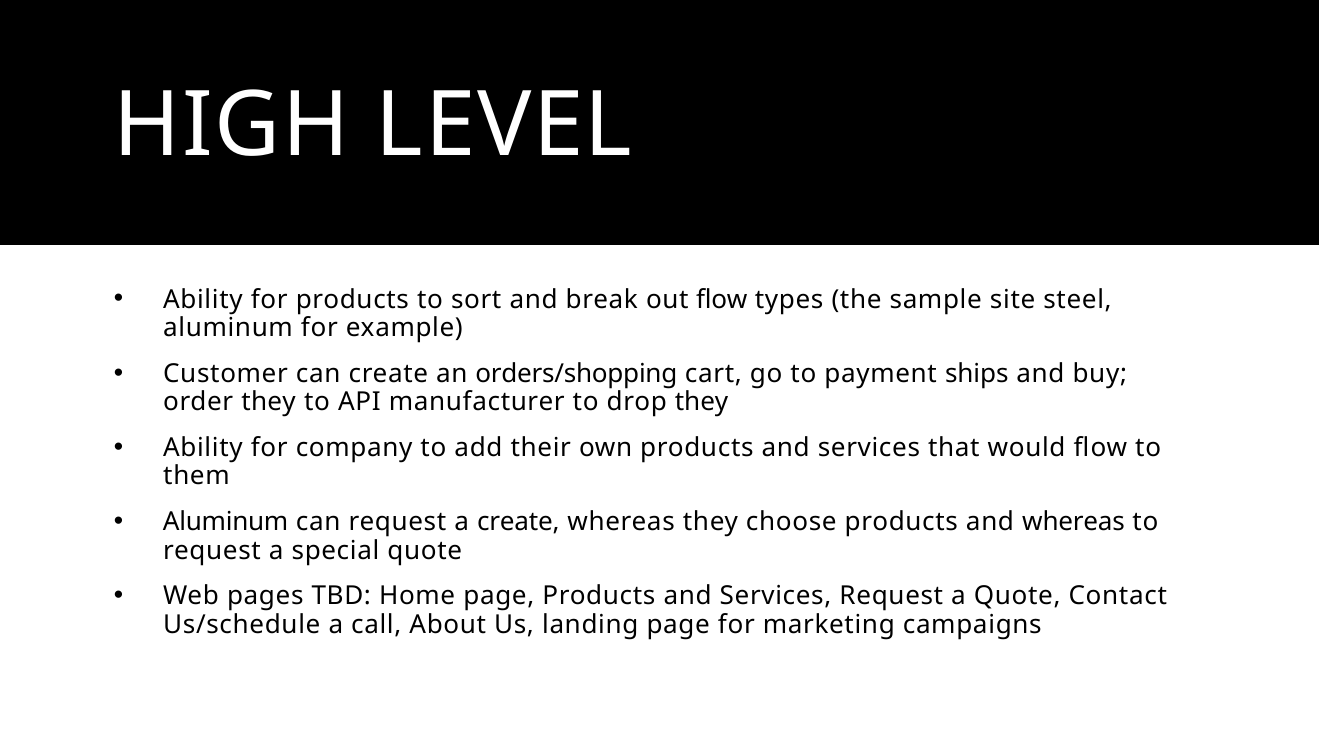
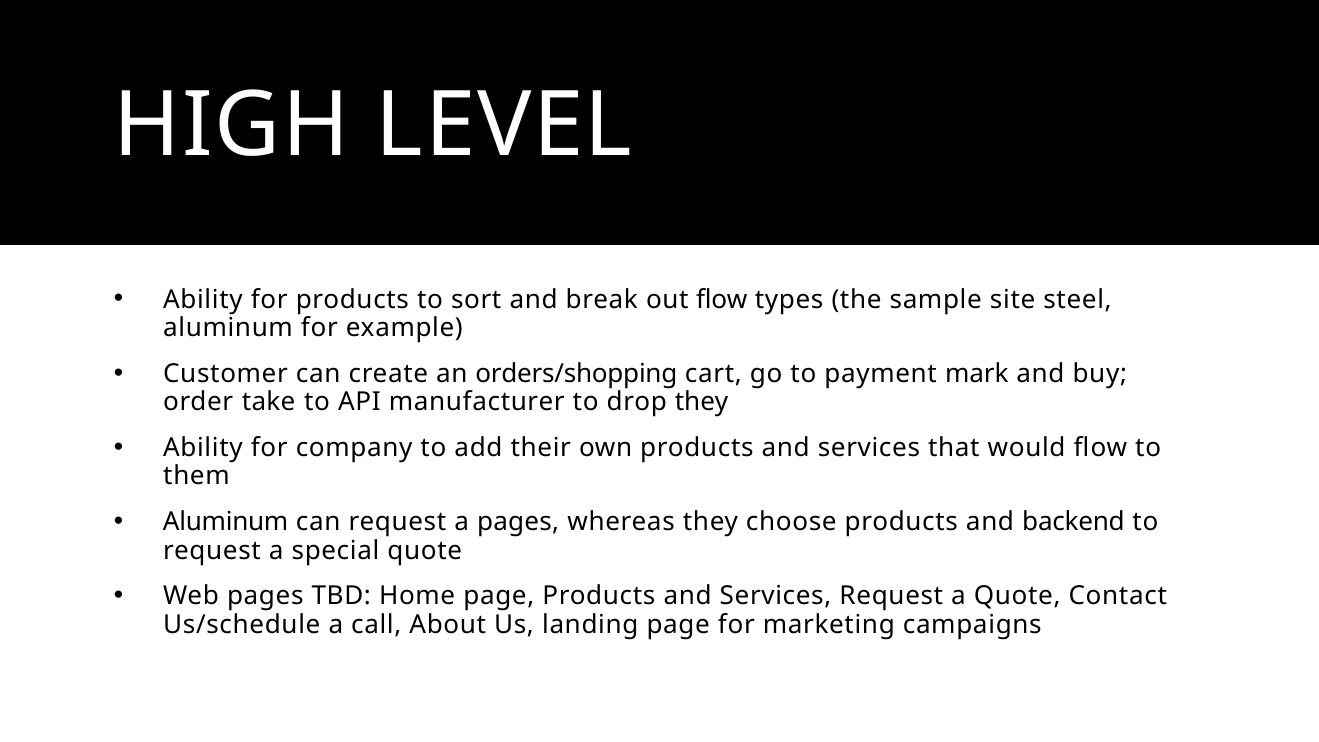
ships: ships -> mark (977, 374)
order they: they -> take (269, 402)
a create: create -> pages (518, 522)
and whereas: whereas -> backend (1074, 522)
